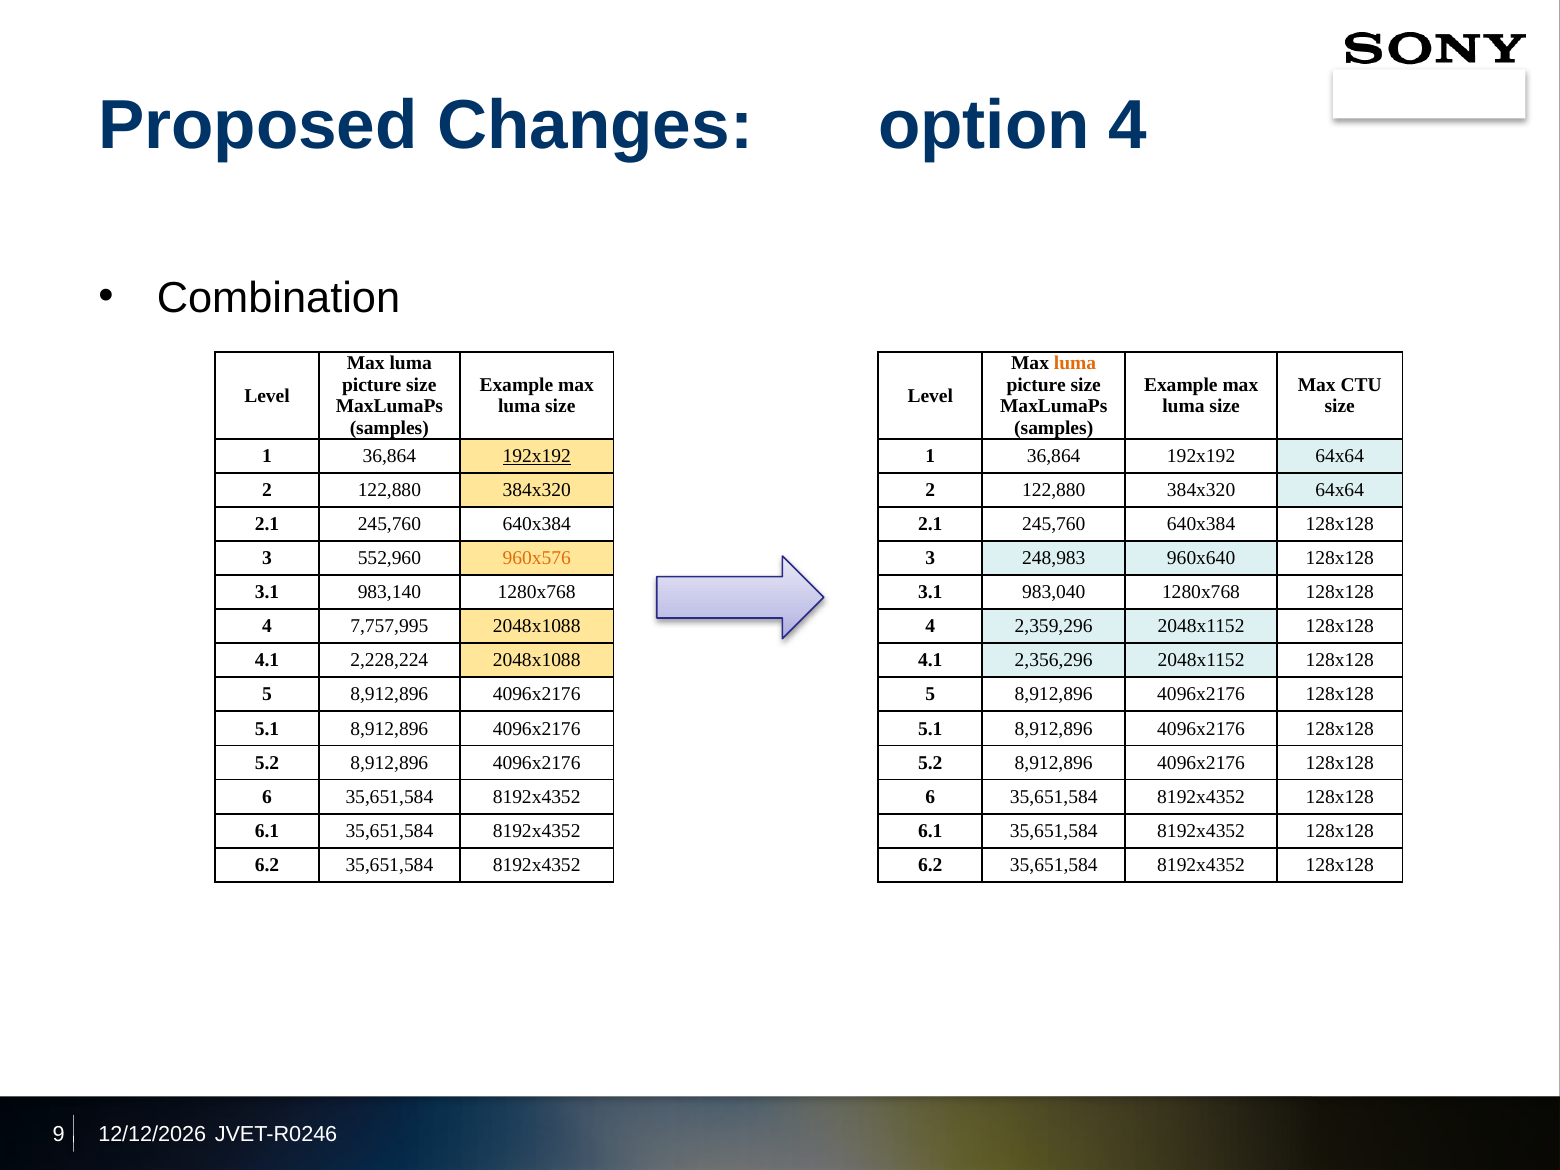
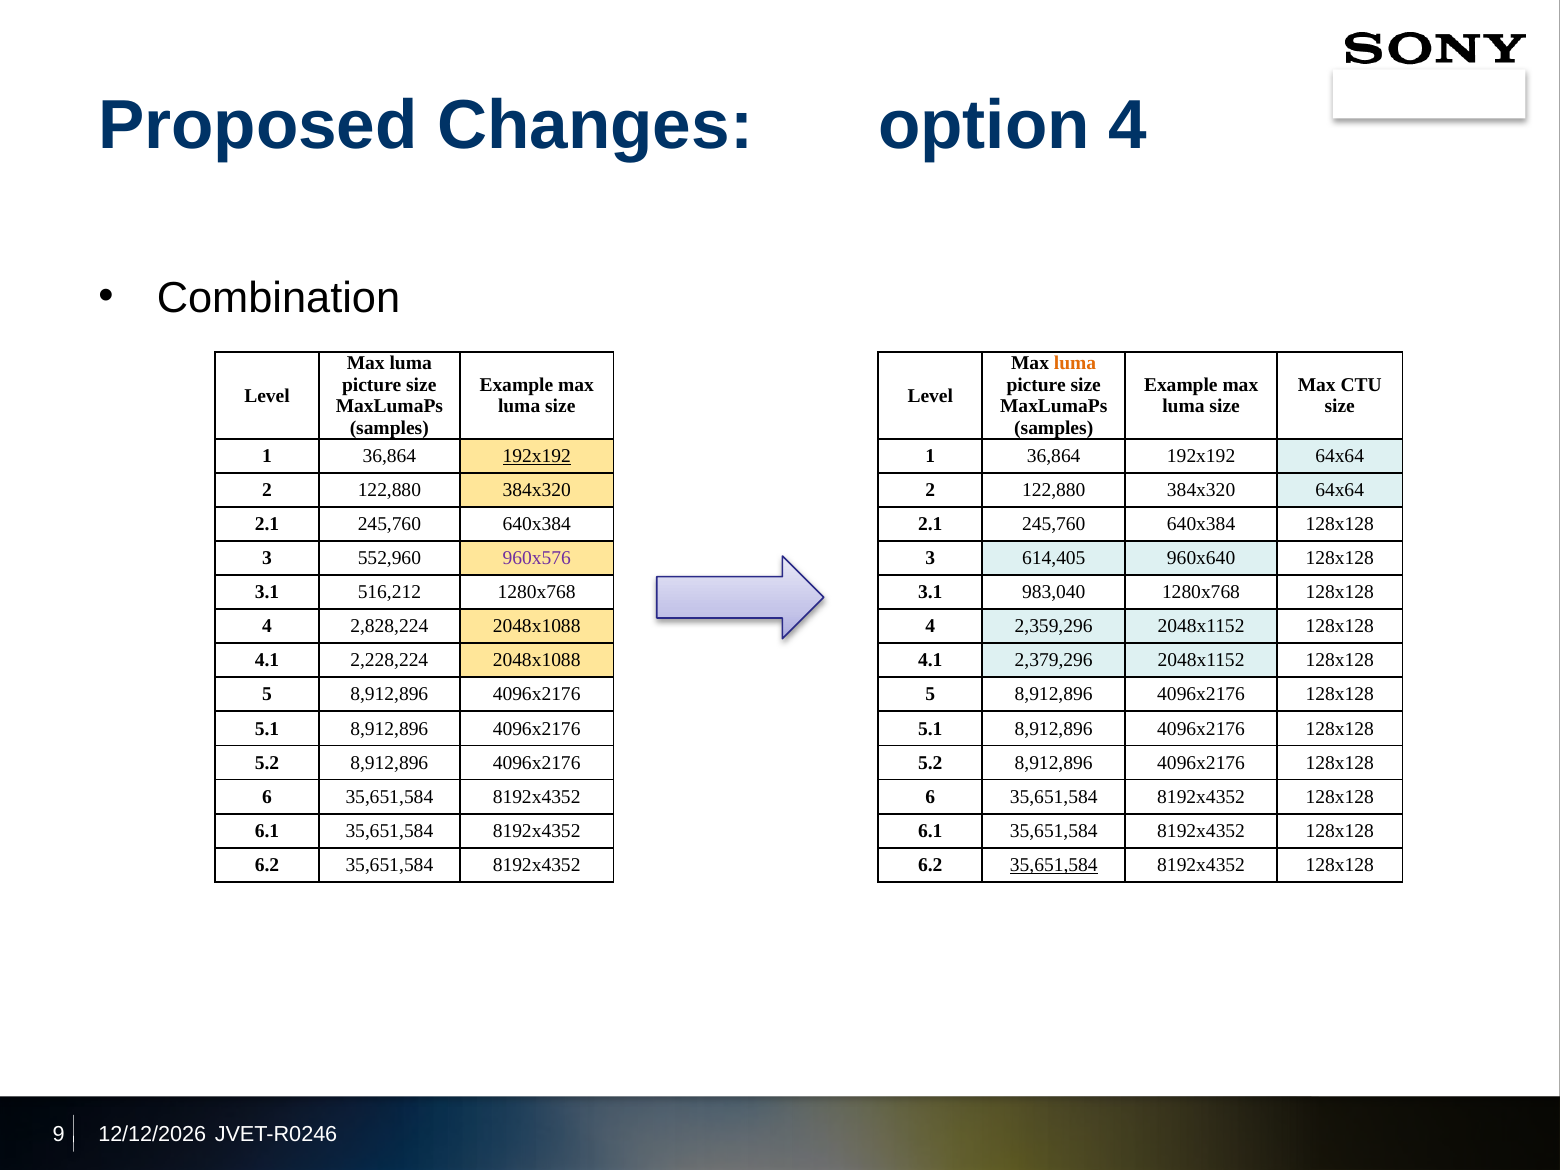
960x576 colour: orange -> purple (537, 558)
248,983: 248,983 -> 614,405 (1054, 558)
983,140: 983,140 -> 516,212 (389, 592)
7,757,995: 7,757,995 -> 2,828,224 (389, 626)
2,356,296: 2,356,296 -> 2,379,296 (1054, 660)
35,651,584 underline: none -> present (1054, 865)
